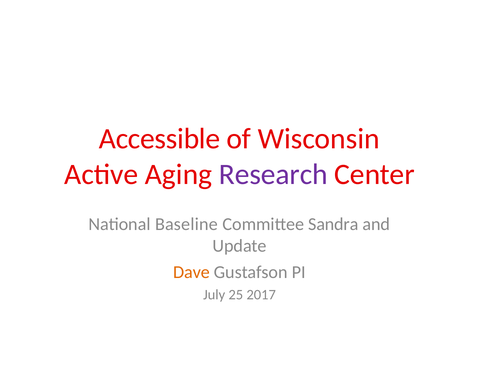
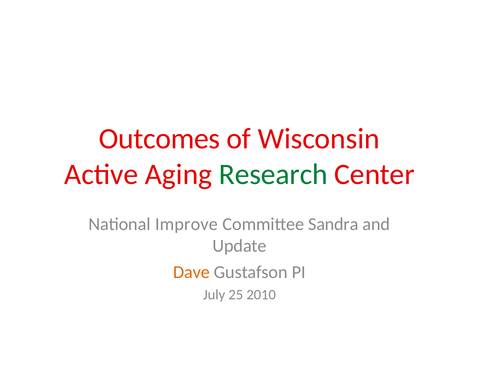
Accessible: Accessible -> Outcomes (160, 139)
Research colour: purple -> green (273, 174)
Baseline: Baseline -> Improve (186, 224)
2017: 2017 -> 2010 (261, 295)
